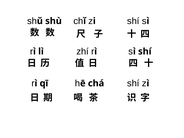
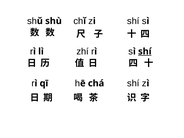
shí underline: none -> present (145, 51)
